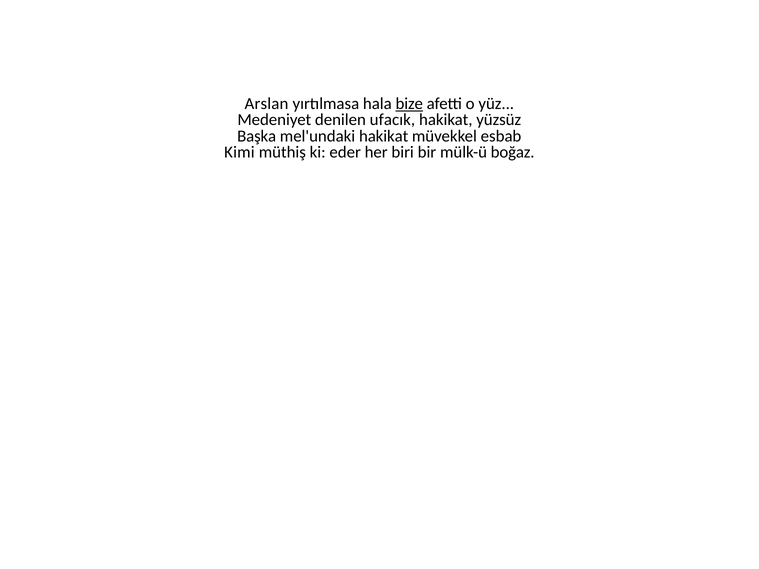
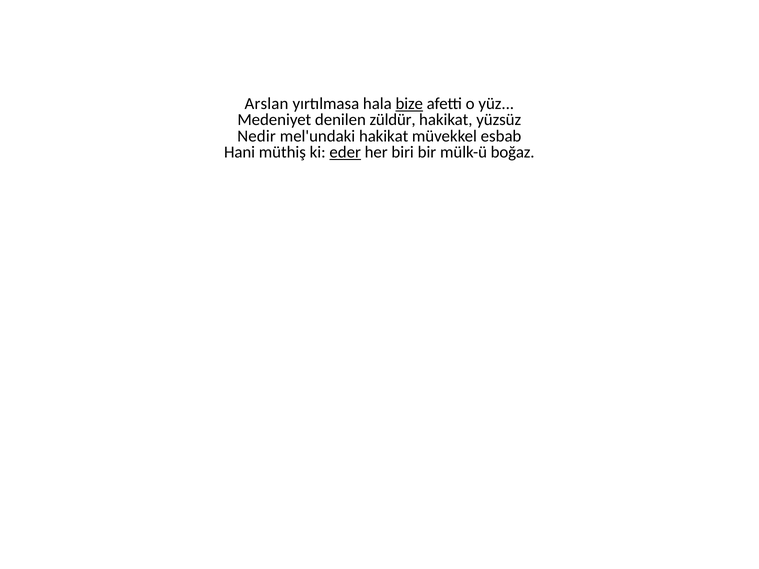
ufacık: ufacık -> züldür (393, 120)
Başka: Başka -> Nedir (257, 136)
Kimi: Kimi -> Hani (240, 152)
eder underline: none -> present (345, 152)
